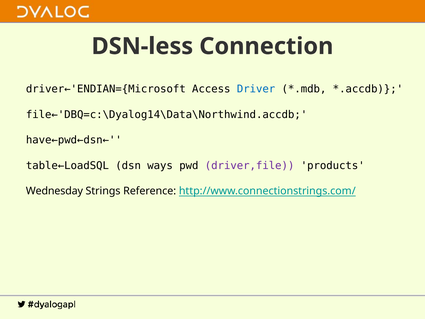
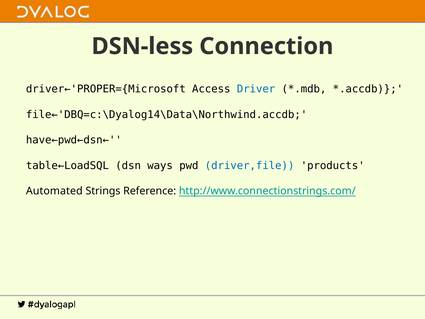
driver←'ENDIAN={Microsoft: driver←'ENDIAN={Microsoft -> driver←'PROPER={Microsoft (106, 89)
driver,file colour: purple -> blue (250, 165)
Wednesday: Wednesday -> Automated (54, 191)
